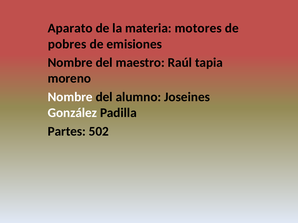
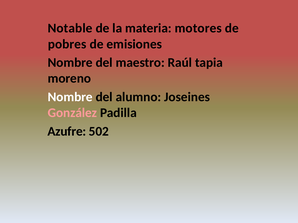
Aparato: Aparato -> Notable (70, 28)
González colour: white -> pink (72, 113)
Partes: Partes -> Azufre (67, 132)
